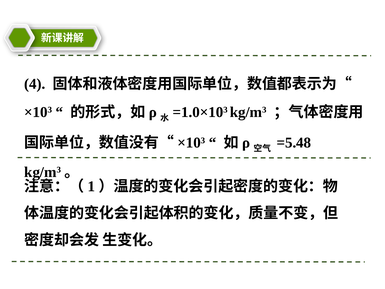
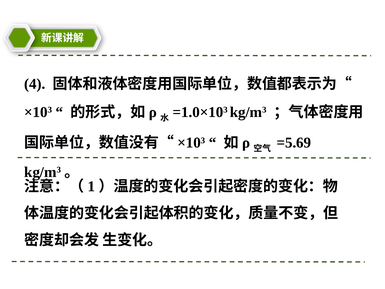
=5.48: =5.48 -> =5.69 (294, 143)
